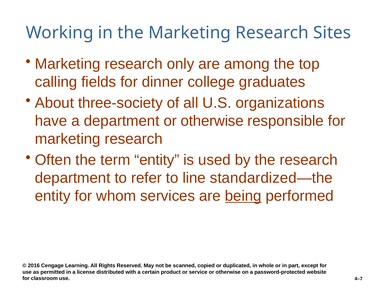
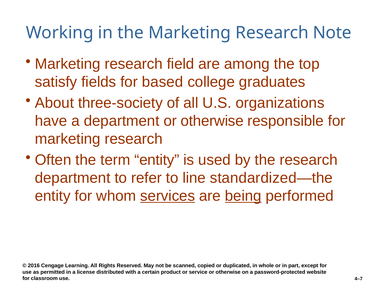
Sites: Sites -> Note (332, 33)
only: only -> field (181, 64)
calling: calling -> satisfy (56, 82)
dinner: dinner -> based (163, 82)
services underline: none -> present (168, 196)
